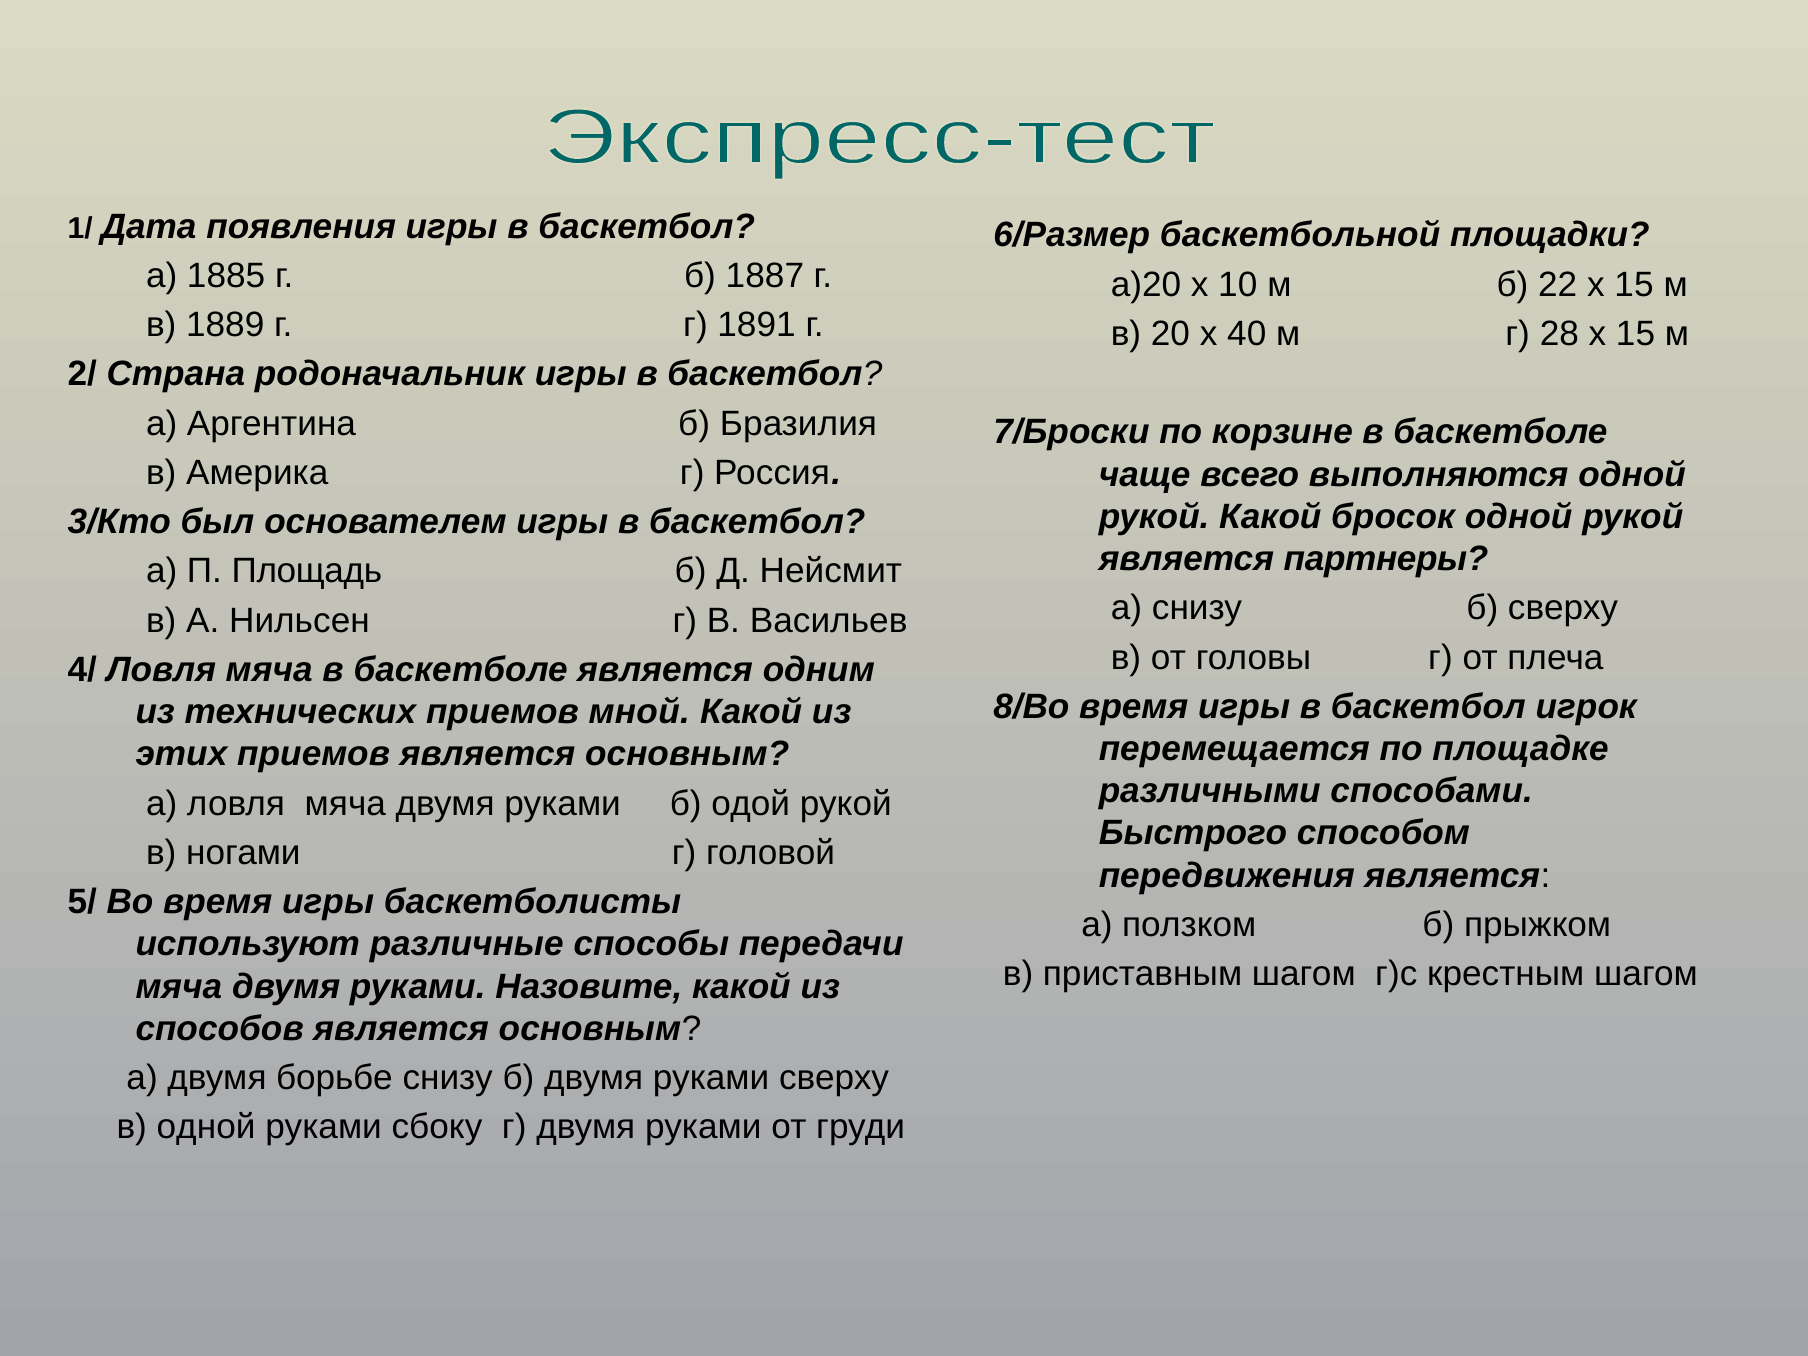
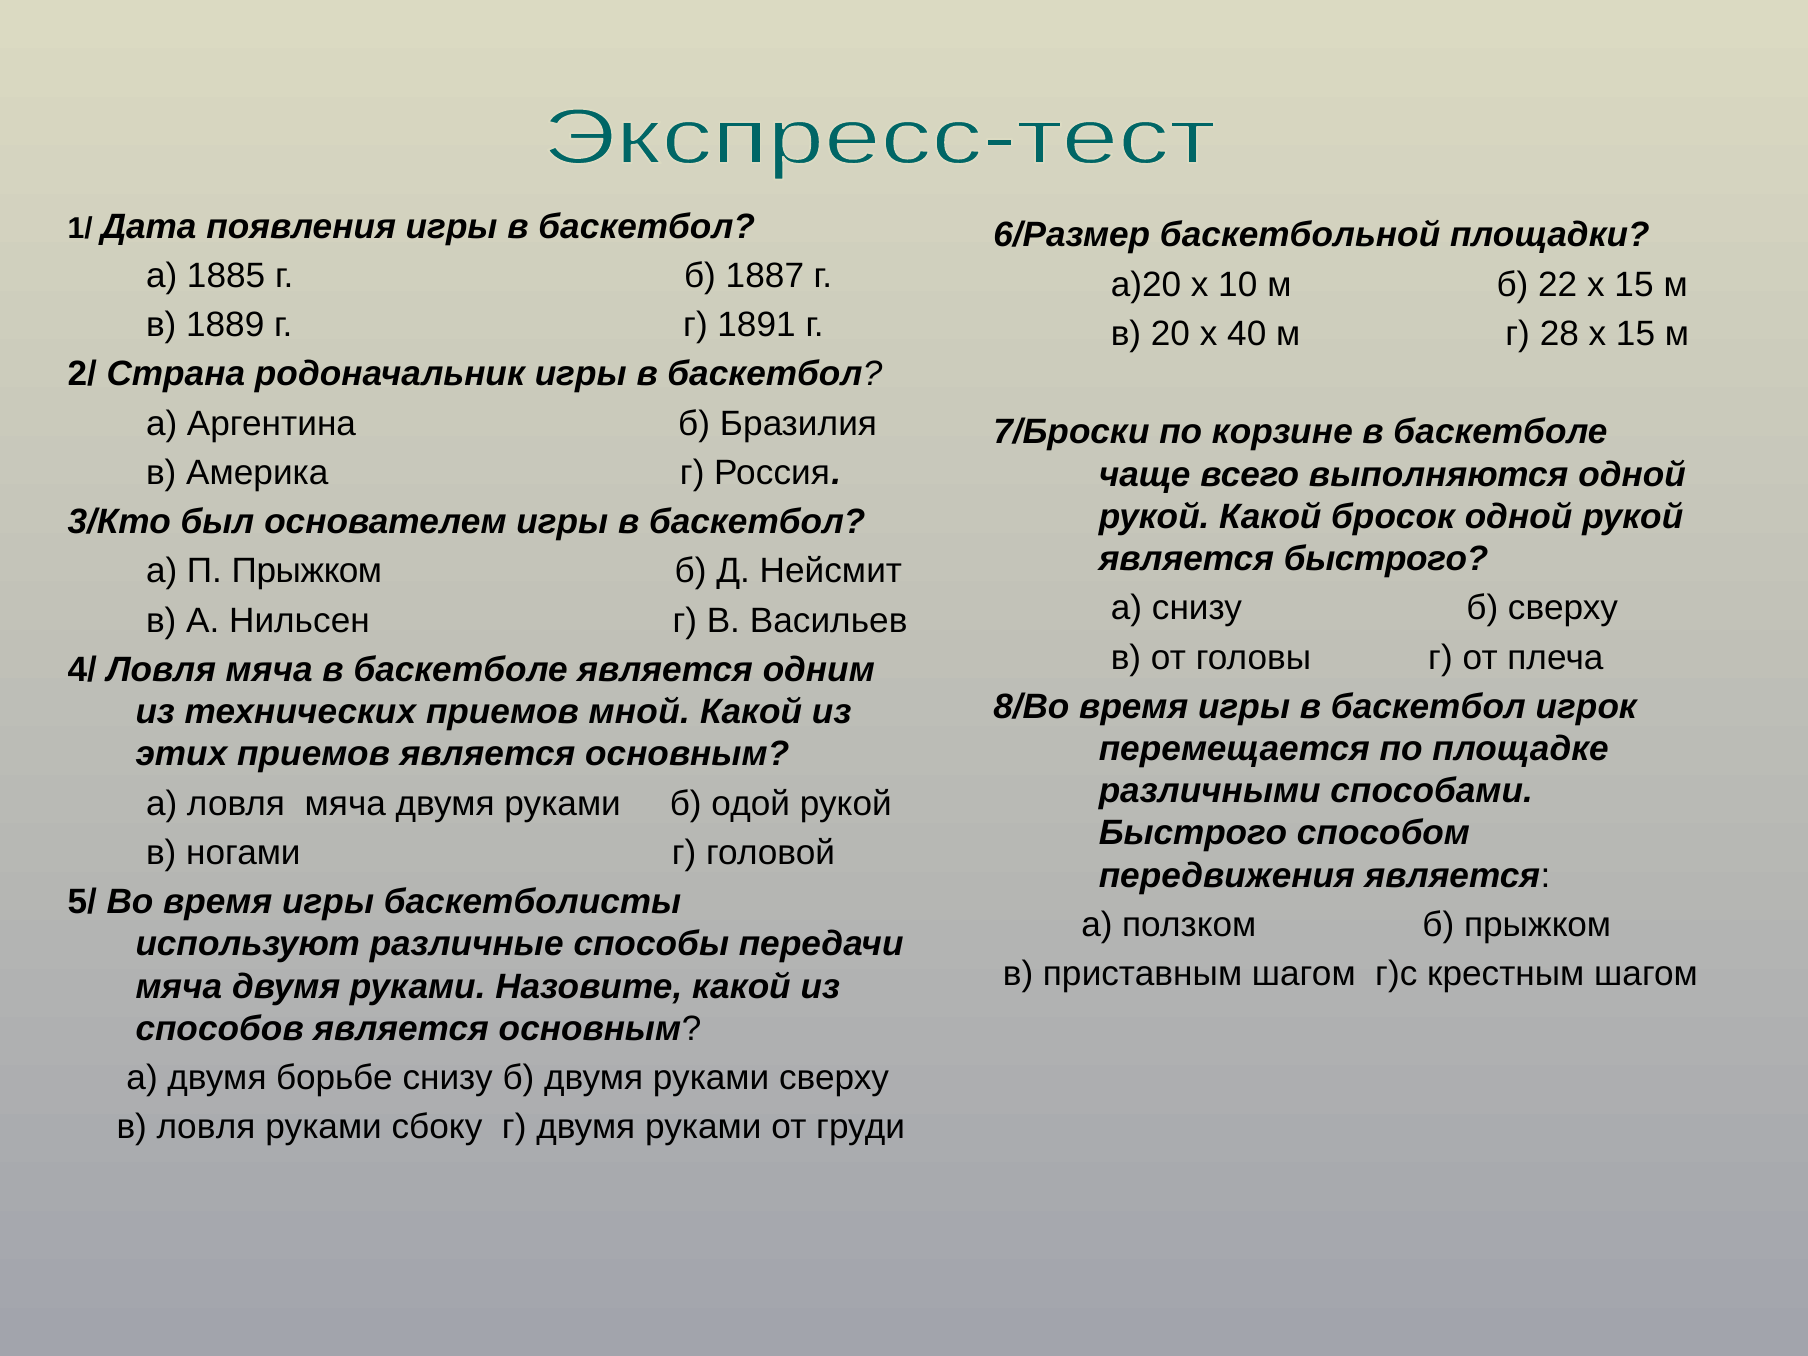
является партнеры: партнеры -> быстрого (1386, 559)
П Площадь: Площадь -> Прыжком (307, 571)
в одной: одной -> ловля (206, 1127)
